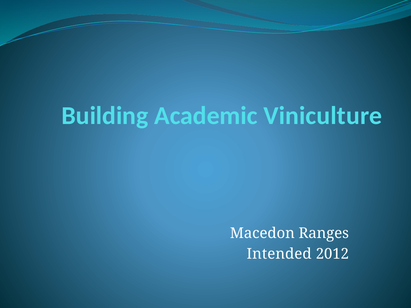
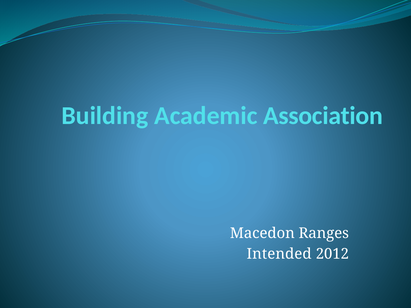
Viniculture: Viniculture -> Association (323, 116)
